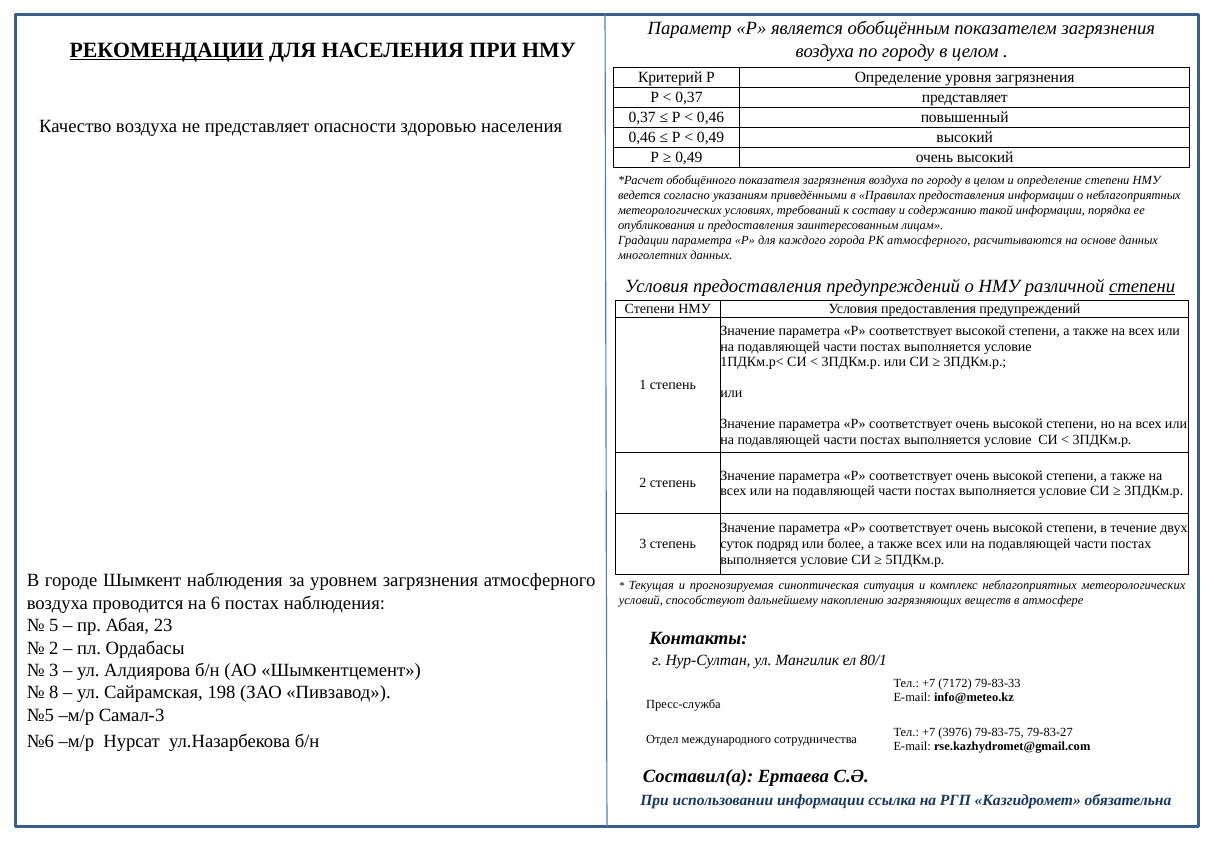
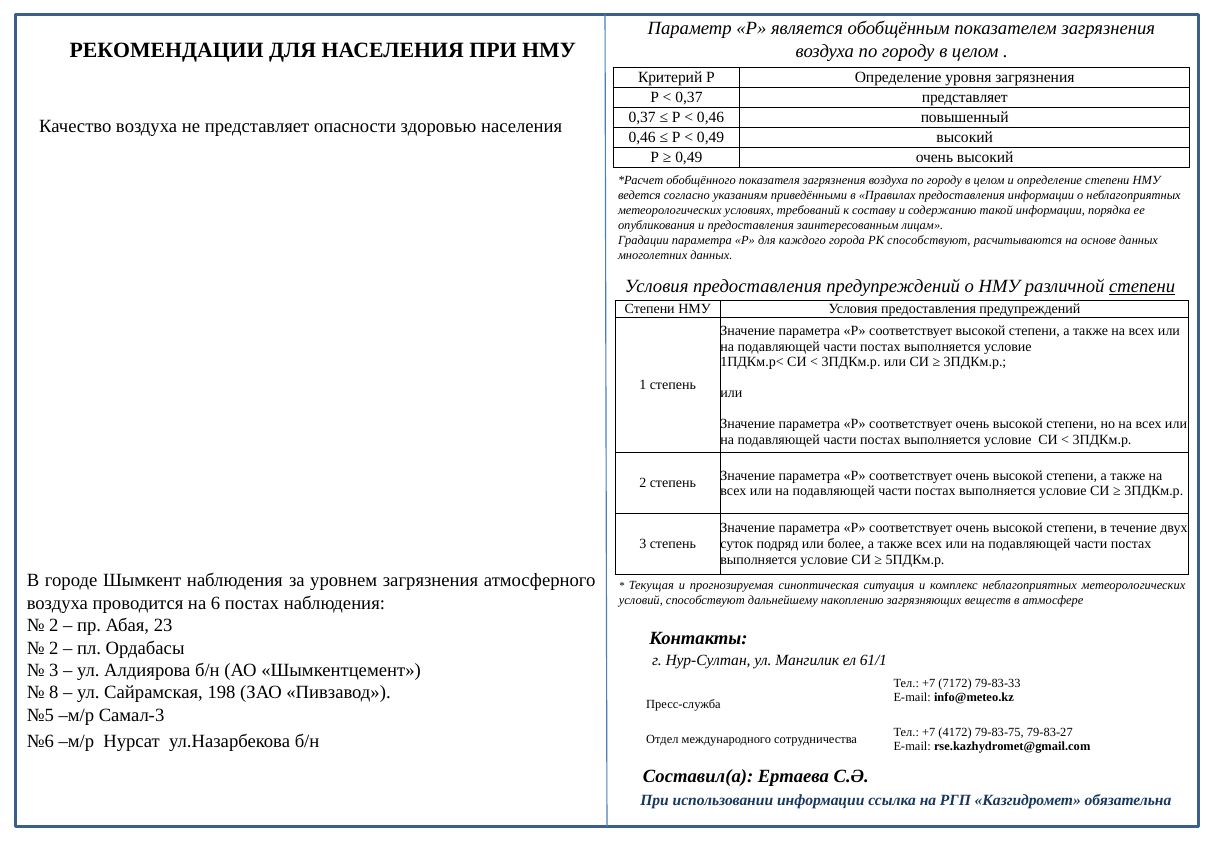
РЕКОМЕНДАЦИИ underline: present -> none (167, 50)
РК атмосферного: атмосферного -> способствуют (929, 240)
5: 5 -> 2 (54, 625)
80/1: 80/1 -> 61/1 (873, 660)
3976: 3976 -> 4172 (955, 732)
